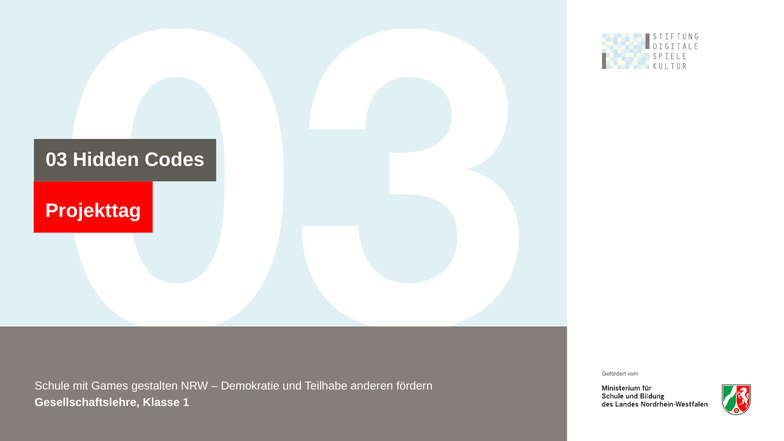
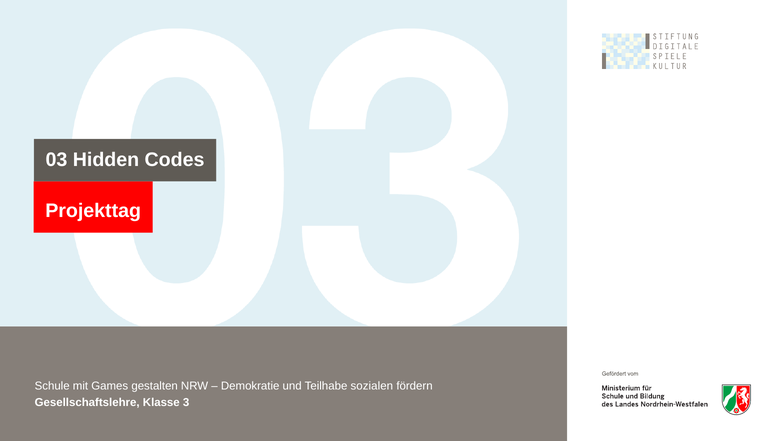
anderen: anderen -> sozialen (372, 386)
1: 1 -> 3 (186, 402)
